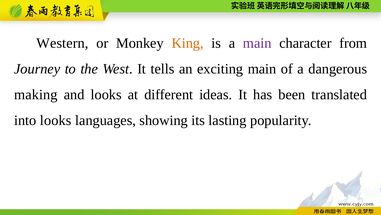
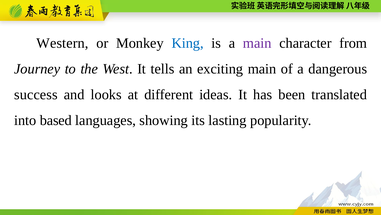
King colour: orange -> blue (188, 43)
making: making -> success (36, 94)
into looks: looks -> based (56, 120)
